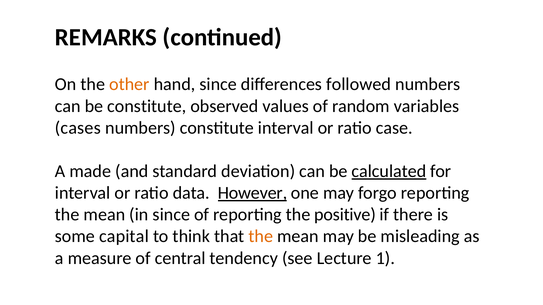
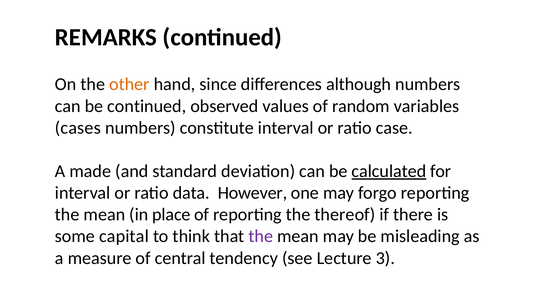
followed: followed -> although (359, 84)
be constitute: constitute -> continued (147, 106)
However underline: present -> none (252, 193)
in since: since -> place (171, 215)
positive: positive -> thereof (345, 215)
the colour: orange -> purple (261, 237)
1: 1 -> 3 (385, 258)
